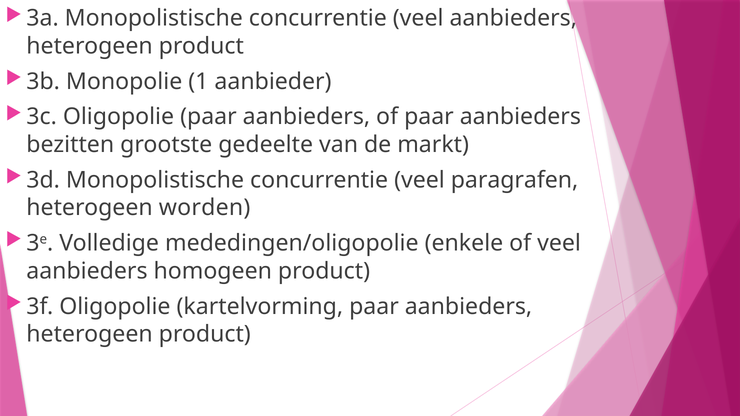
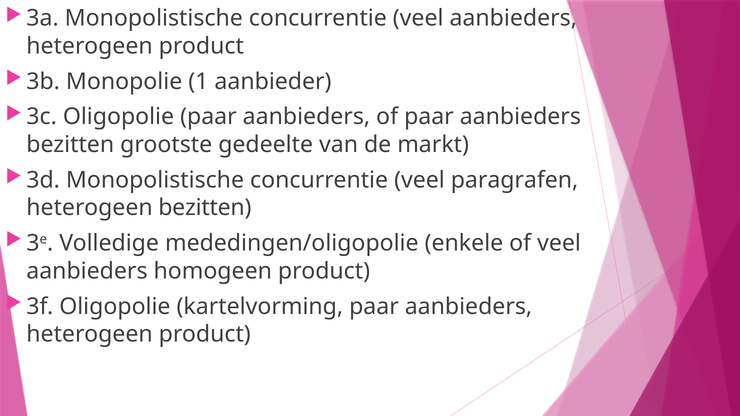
heterogeen worden: worden -> bezitten (205, 208)
